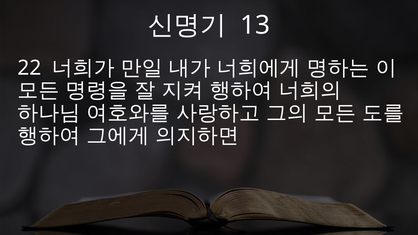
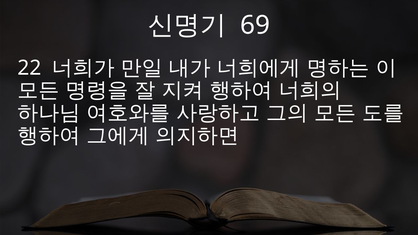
13: 13 -> 69 (255, 25)
